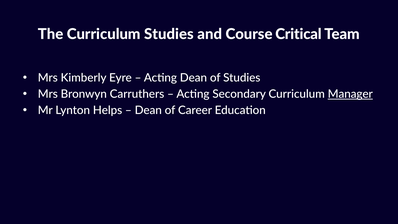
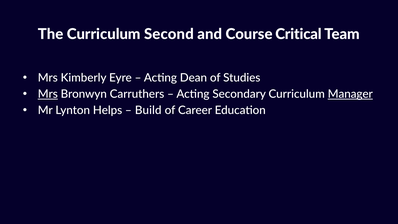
Curriculum Studies: Studies -> Second (169, 34)
Mrs underline: none -> present (48, 94)
Dean: Dean -> Build (148, 110)
